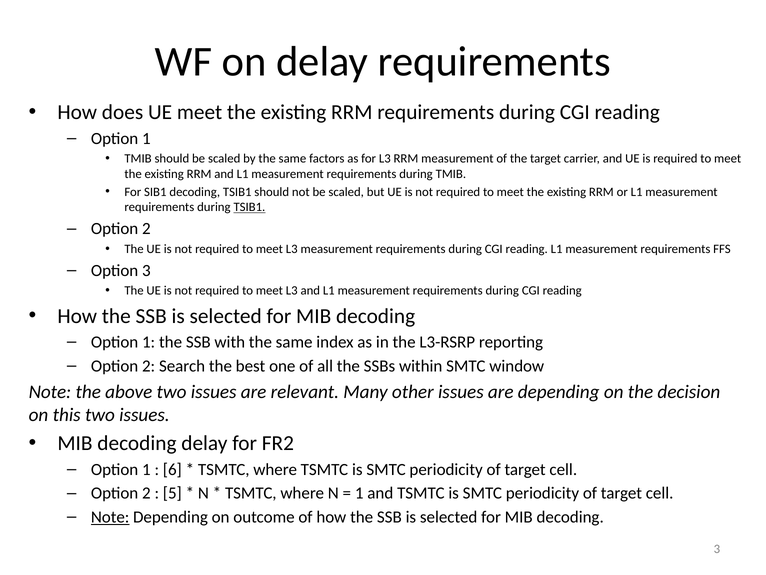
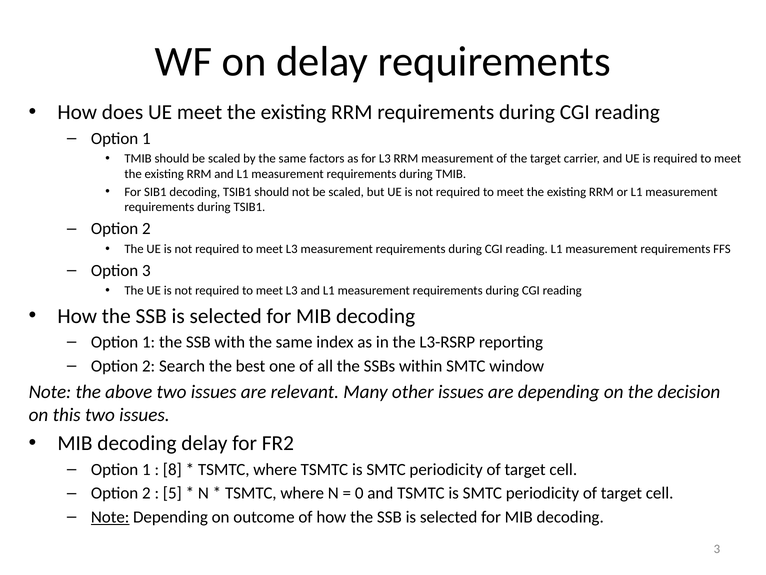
TSIB1 underline: present -> none (249, 207)
6: 6 -> 8 (172, 469)
1: 1 -> 0 (359, 493)
